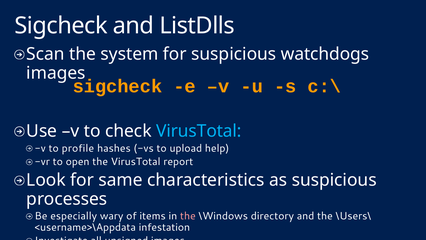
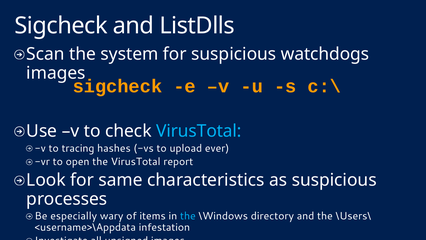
profile: profile -> tracing (78, 148)
help: help -> ever (217, 148)
the colour: pink -> light blue (188, 216)
